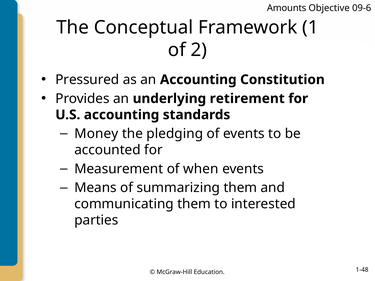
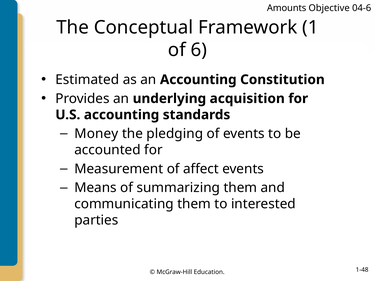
09-6: 09-6 -> 04-6 (362, 8)
2: 2 -> 6 (199, 50)
Pressured: Pressured -> Estimated (87, 80)
retirement: retirement -> acquisition (247, 99)
when: when -> affect (201, 169)
